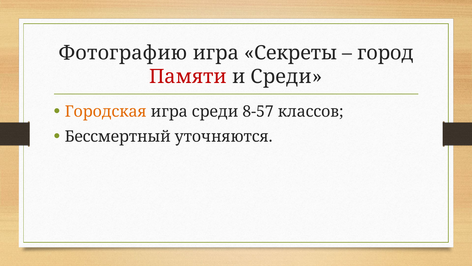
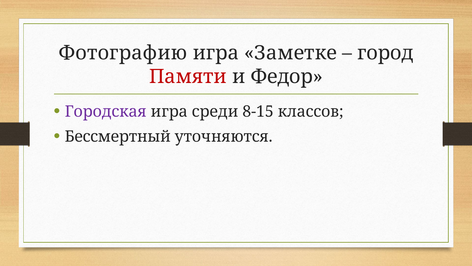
Секреты: Секреты -> Заметке (291, 53)
и Среди: Среди -> Федор (287, 77)
Городская colour: orange -> purple (106, 111)
8-57: 8-57 -> 8-15 (258, 111)
